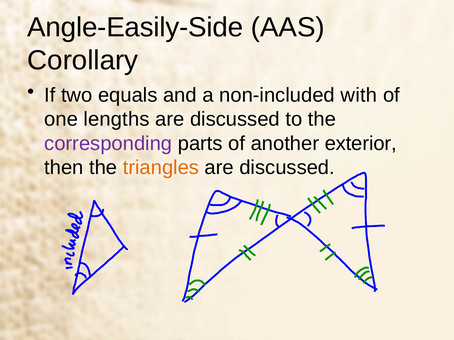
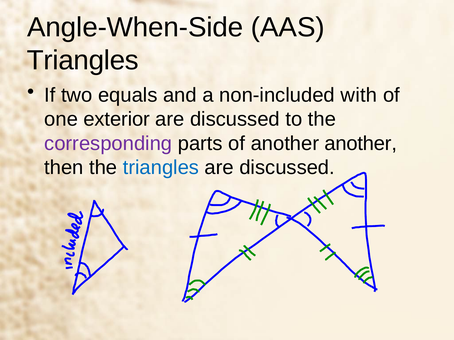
Angle-Easily-Side: Angle-Easily-Side -> Angle-When-Side (135, 27)
Corollary: Corollary -> Triangles (83, 61)
lengths: lengths -> exterior (117, 119)
another exterior: exterior -> another (361, 144)
triangles colour: orange -> blue (161, 168)
